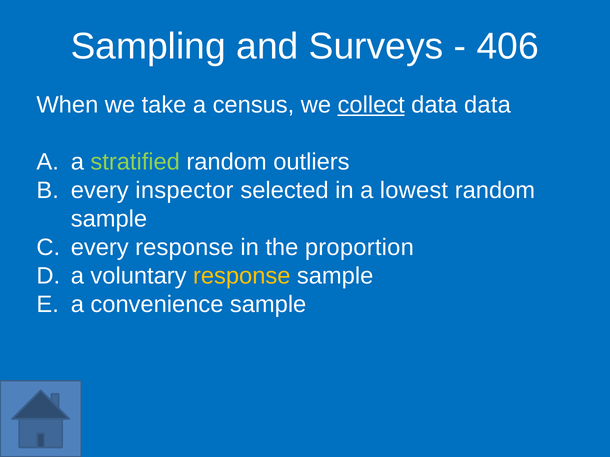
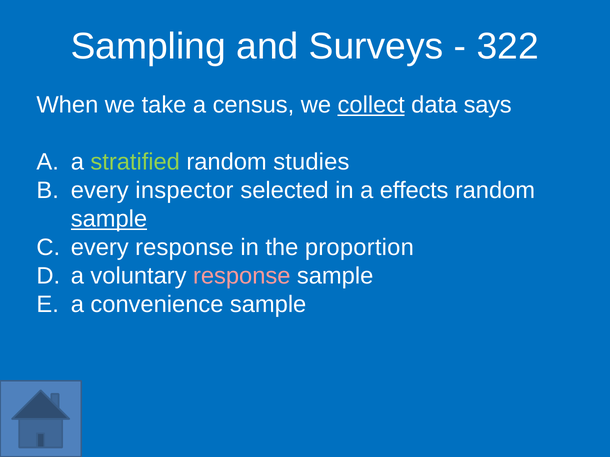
406: 406 -> 322 (508, 46)
data data: data -> says (488, 105)
outliers: outliers -> studies (311, 162)
lowest: lowest -> effects (414, 191)
sample underline: none -> present (109, 219)
response colour: yellow -> pink (242, 276)
